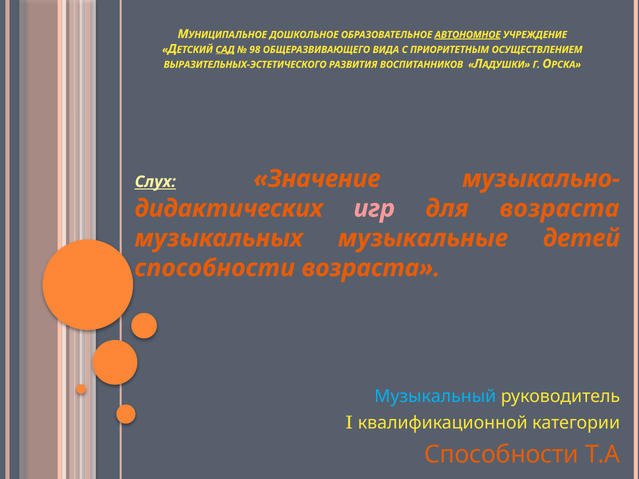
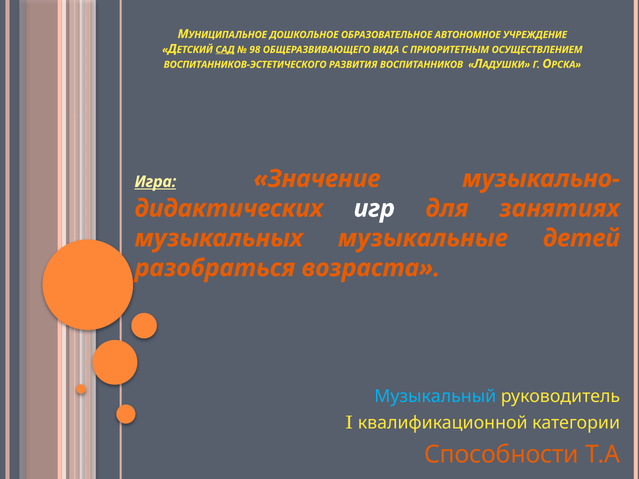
АВТОНОМНОЕ underline: present -> none (468, 35)
ВЫРАЗИТЕЛЬНЫХ-ЭСТЕТИЧЕСКОГО: ВЫРАЗИТЕЛЬНЫХ-ЭСТЕТИЧЕСКОГО -> ВОСПИТАННИКОВ-ЭСТЕТИЧЕСКОГО (245, 65)
Слух: Слух -> Игра (155, 182)
игр colour: pink -> white (374, 209)
для возраста: возраста -> занятиях (559, 209)
способности: способности -> разобраться (215, 268)
